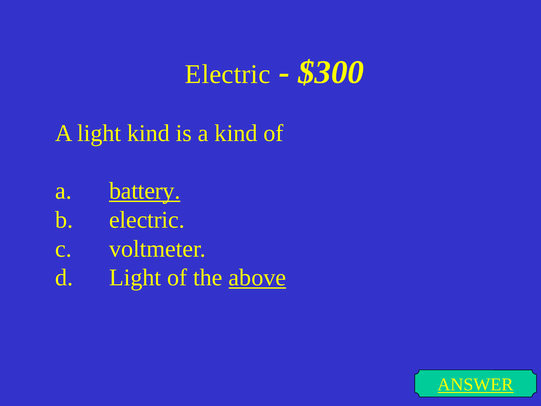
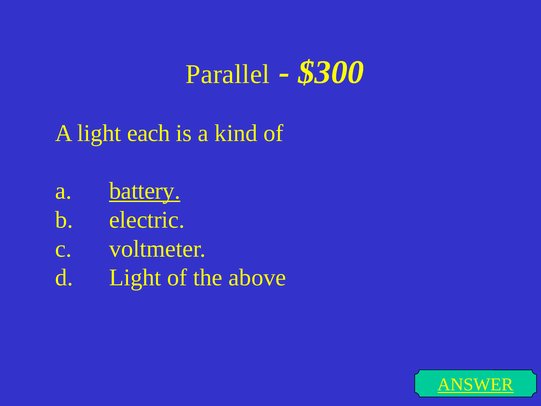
Electric: Electric -> Parallel (228, 74)
light kind: kind -> each (149, 133)
above underline: present -> none (257, 277)
